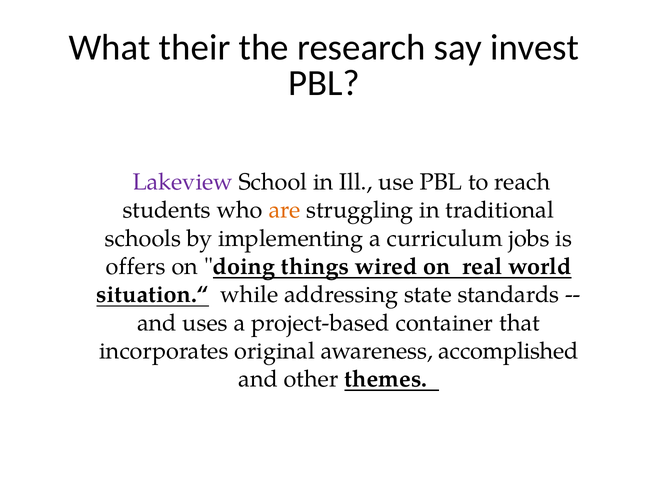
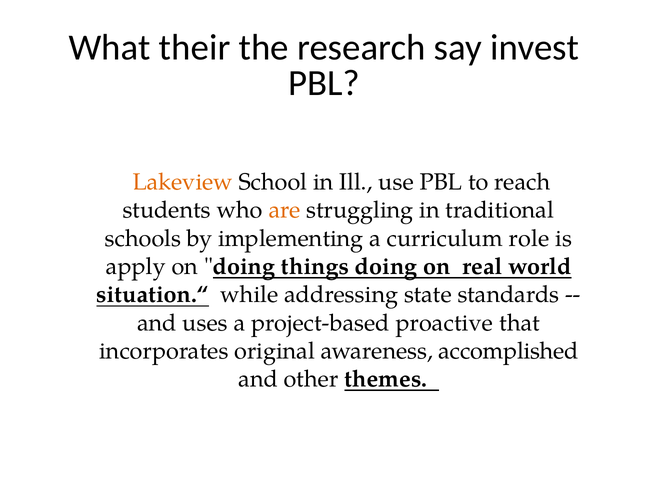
Lakeview colour: purple -> orange (183, 182)
jobs: jobs -> role (529, 238)
offers: offers -> apply (136, 267)
things wired: wired -> doing (386, 267)
container: container -> proactive (444, 323)
